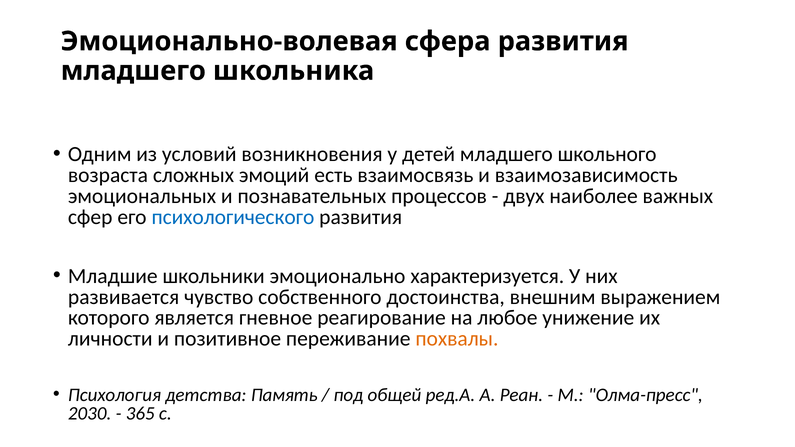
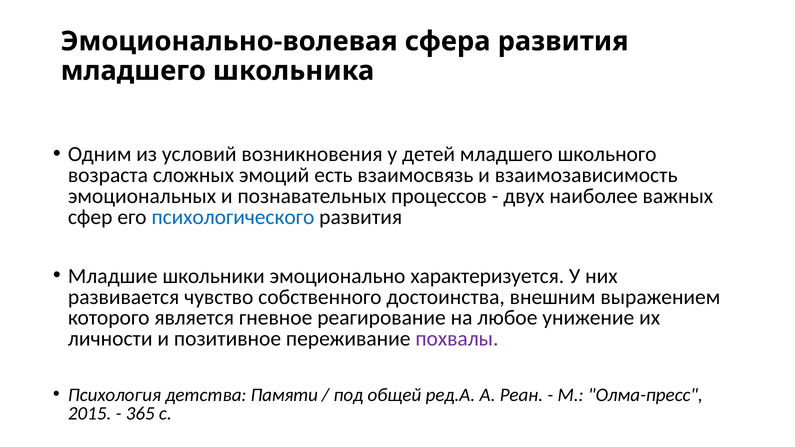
похвалы colour: orange -> purple (457, 339)
Память: Память -> Памяти (284, 395)
2030: 2030 -> 2015 (90, 414)
